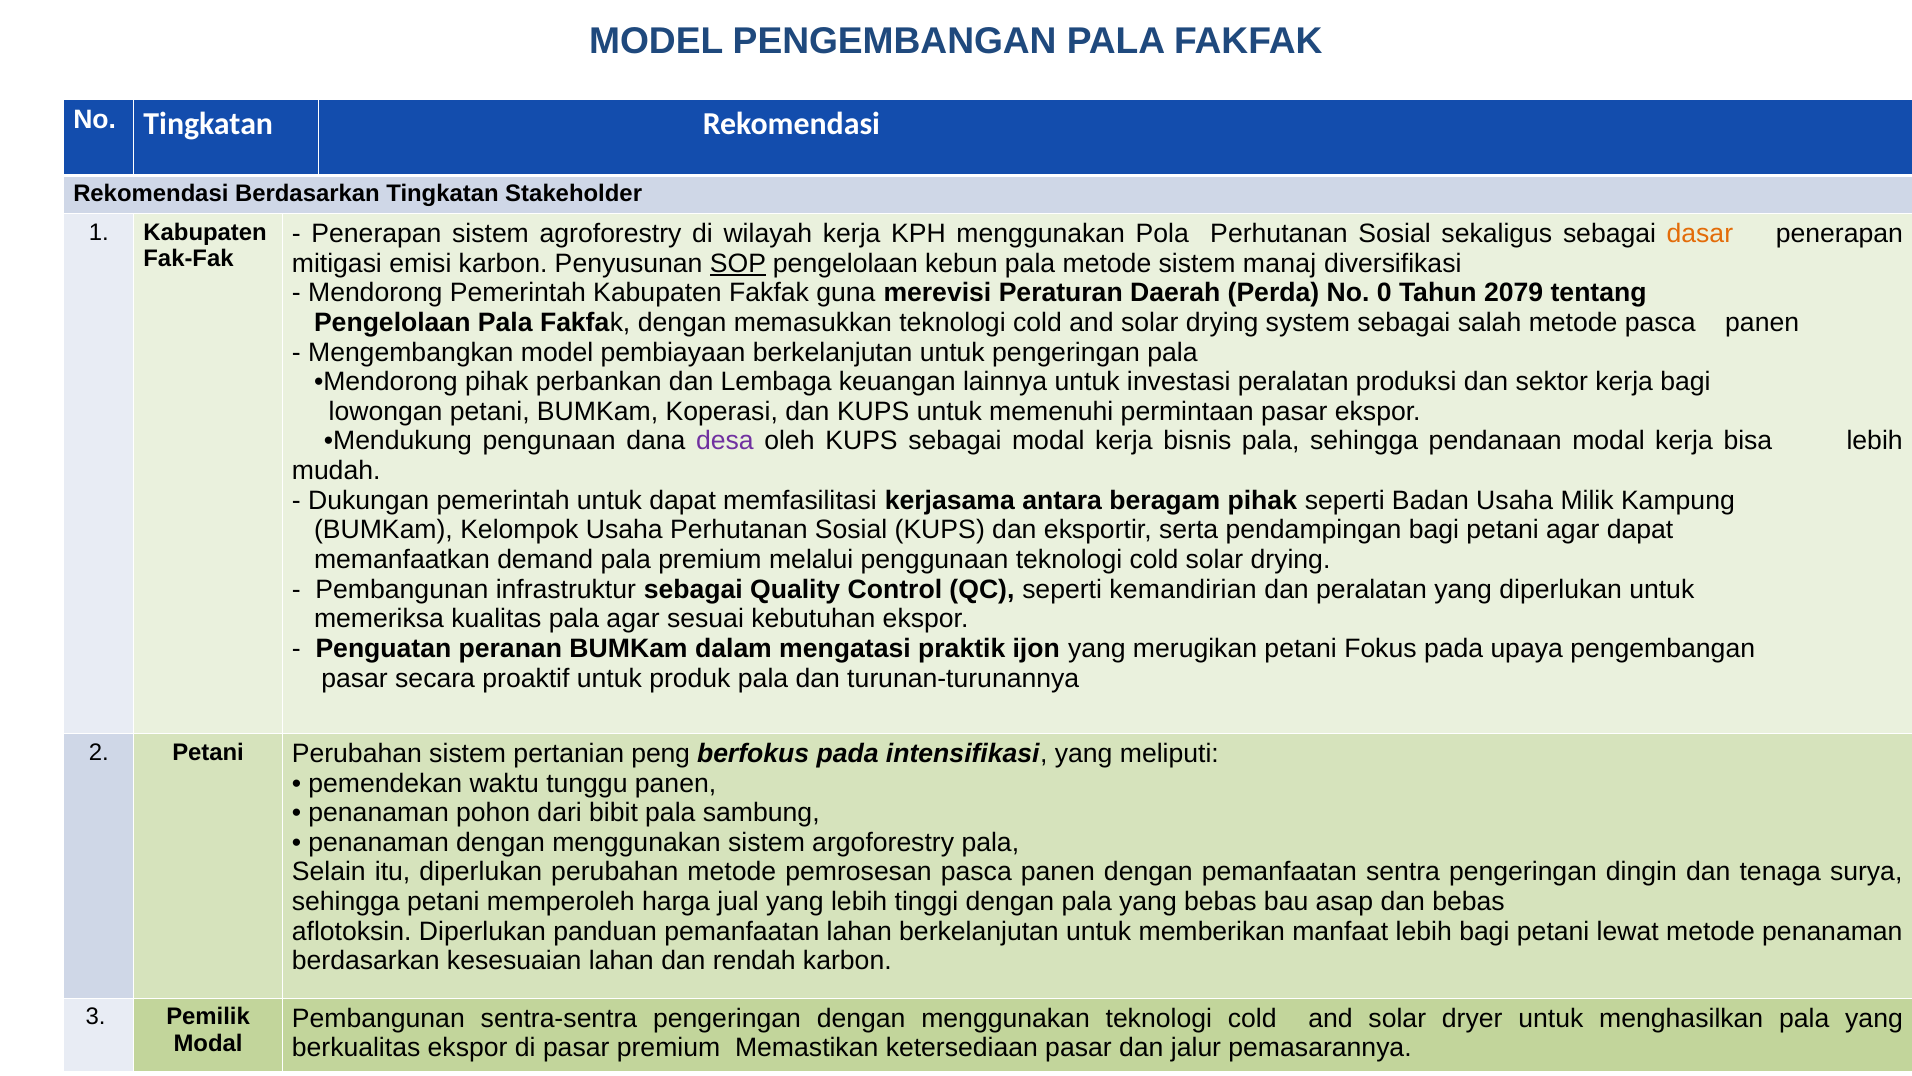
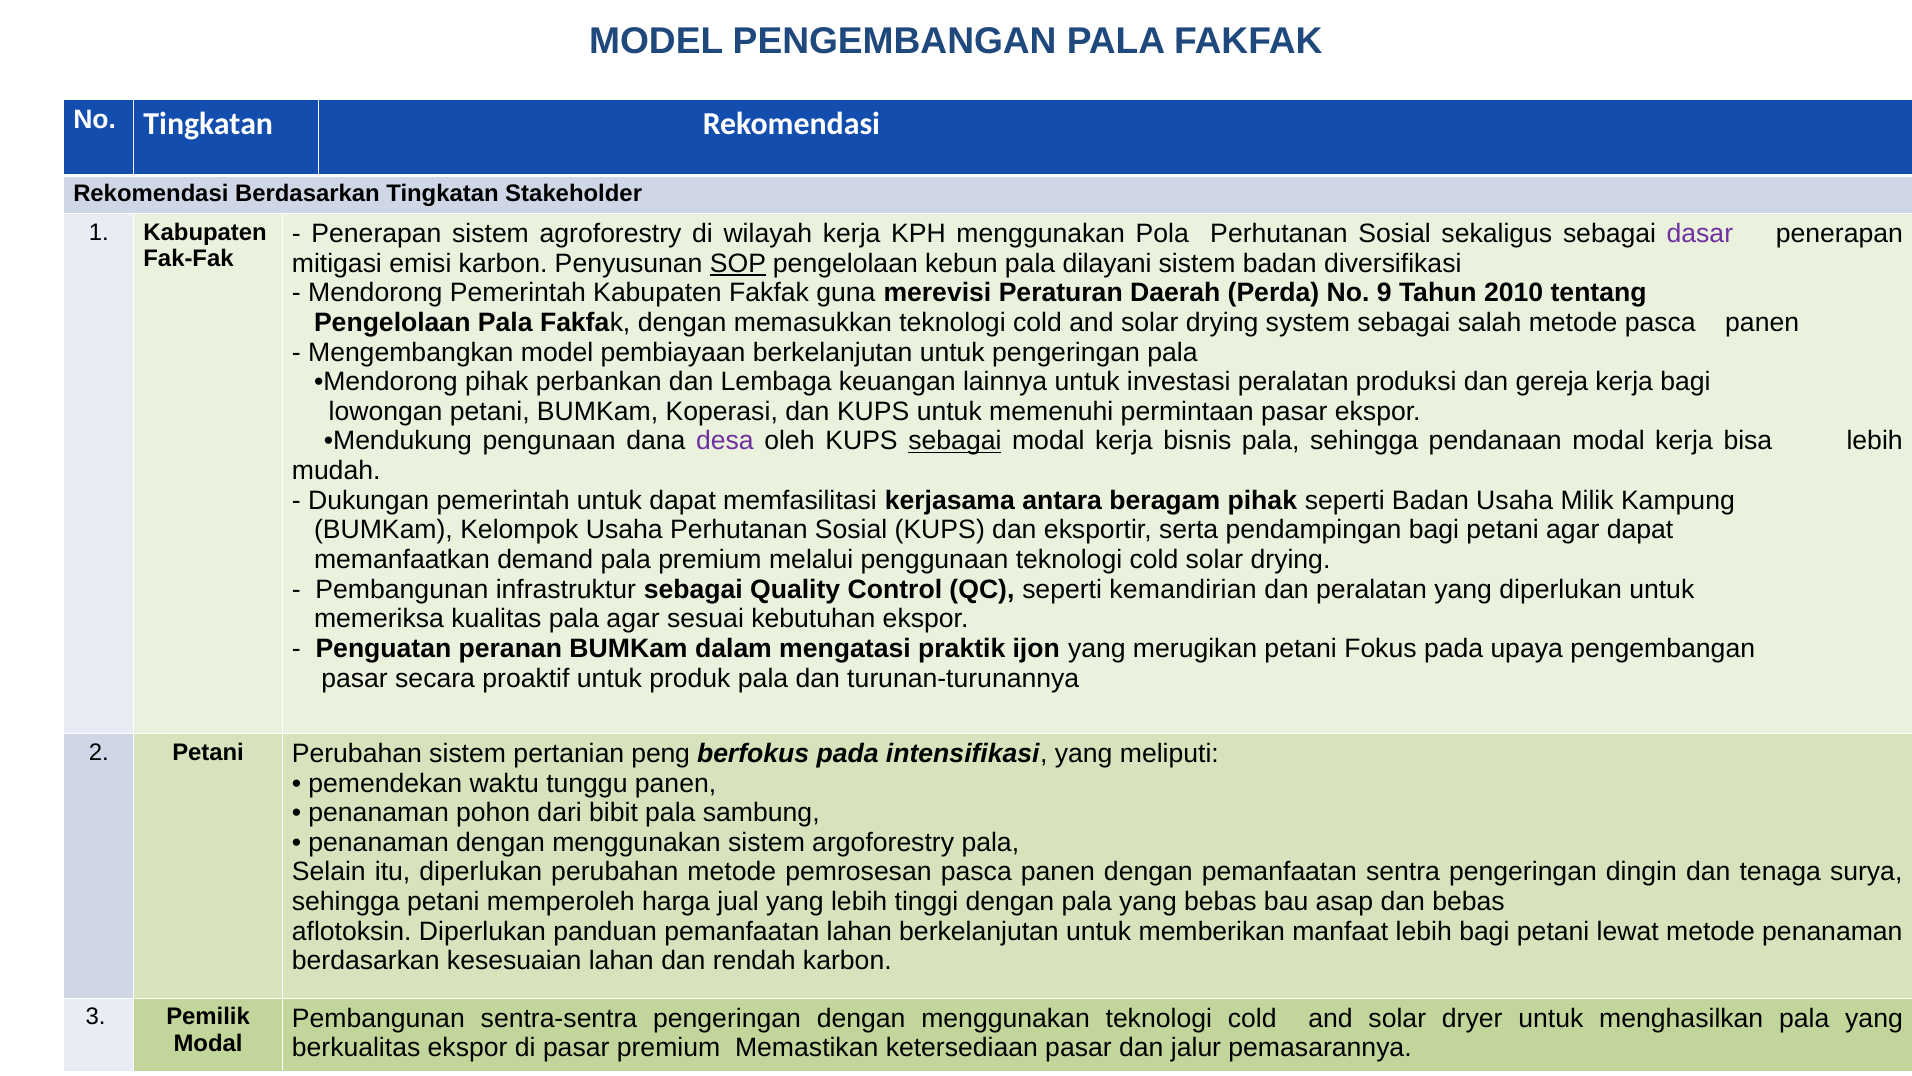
dasar colour: orange -> purple (1700, 234)
pala metode: metode -> dilayani (1107, 263)
sistem manaj: manaj -> badan (1280, 263)
0: 0 -> 9 (1384, 293)
2079: 2079 -> 2010 (1514, 293)
sektor: sektor -> gereja (1552, 382)
sebagai underline: none -> present (955, 441)
